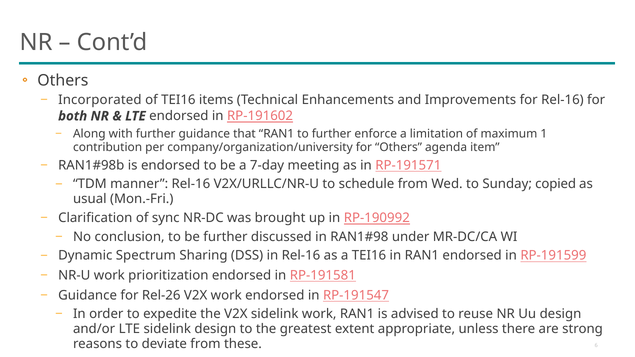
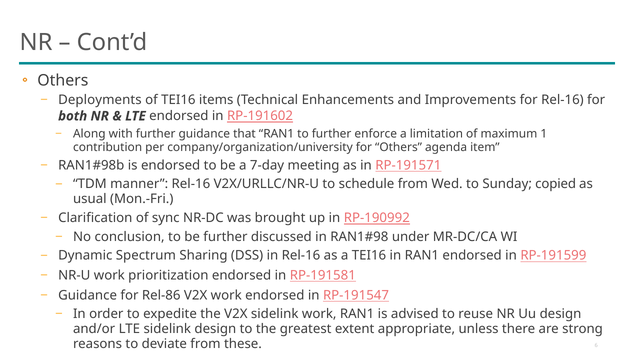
Incorporated: Incorporated -> Deployments (100, 100)
Rel-26: Rel-26 -> Rel-86 (161, 295)
